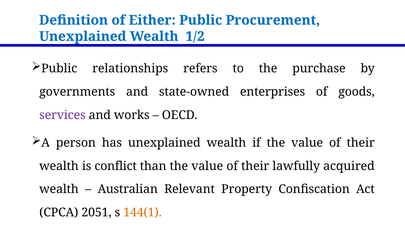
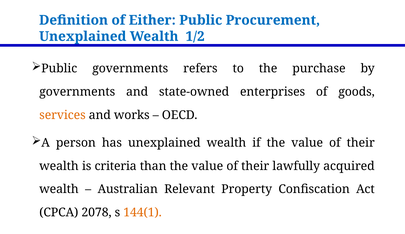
Public relationships: relationships -> governments (130, 68)
services colour: purple -> orange (62, 115)
conflict: conflict -> criteria (116, 166)
2051: 2051 -> 2078 (97, 212)
